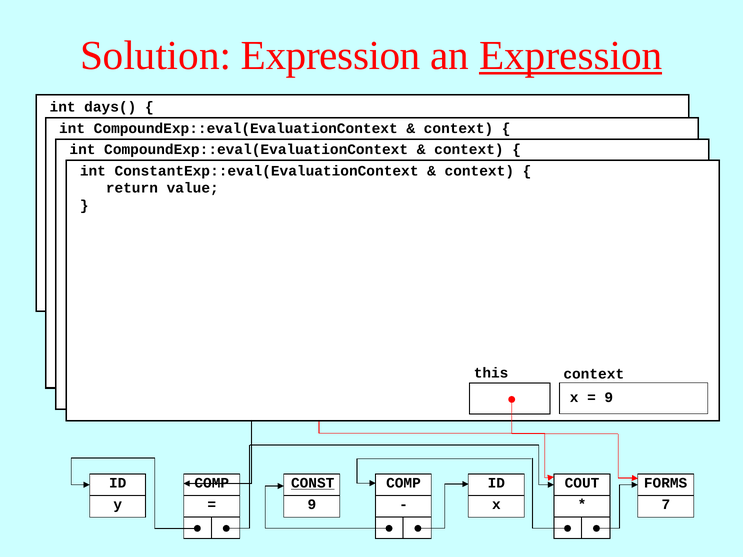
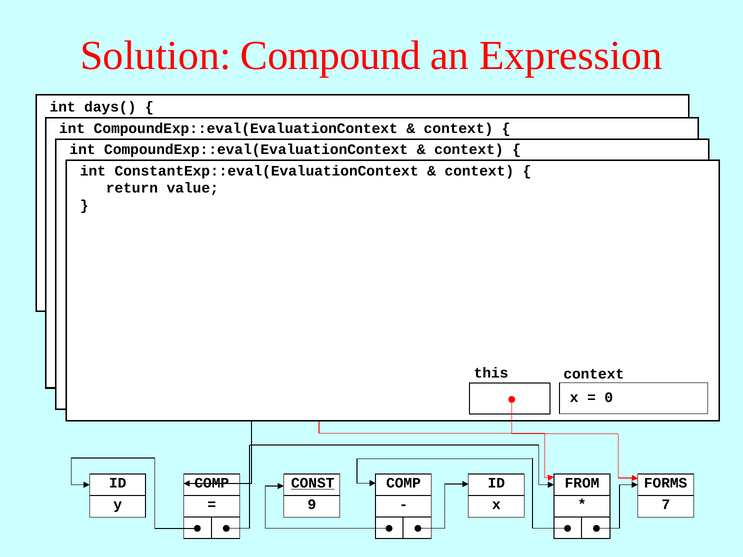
Solution Expression: Expression -> Compound (331, 56)
Expression underline: present -> none (571, 56)
9: 9 -> 0 (609, 398)
COUT: COUT -> FROM (582, 483)
